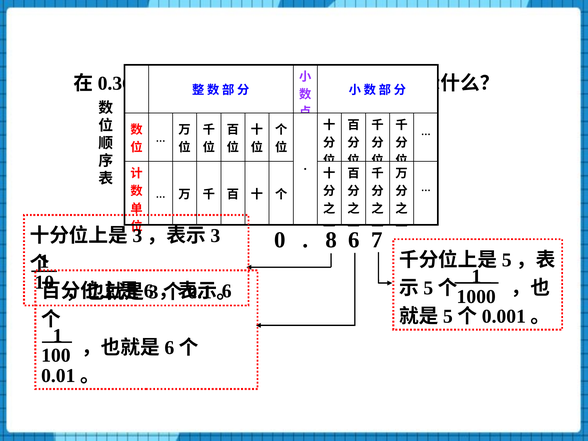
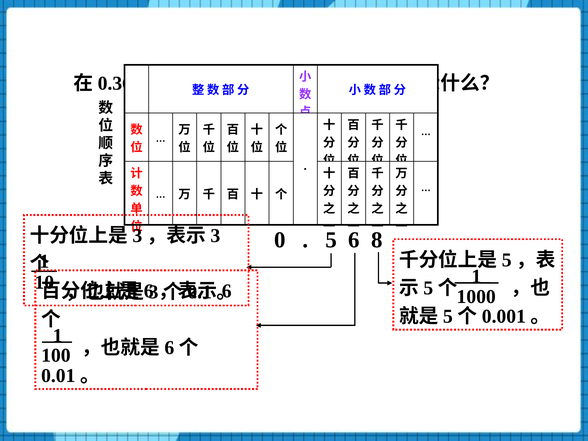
8: 8 -> 5 (331, 240)
7: 7 -> 8 (377, 240)
